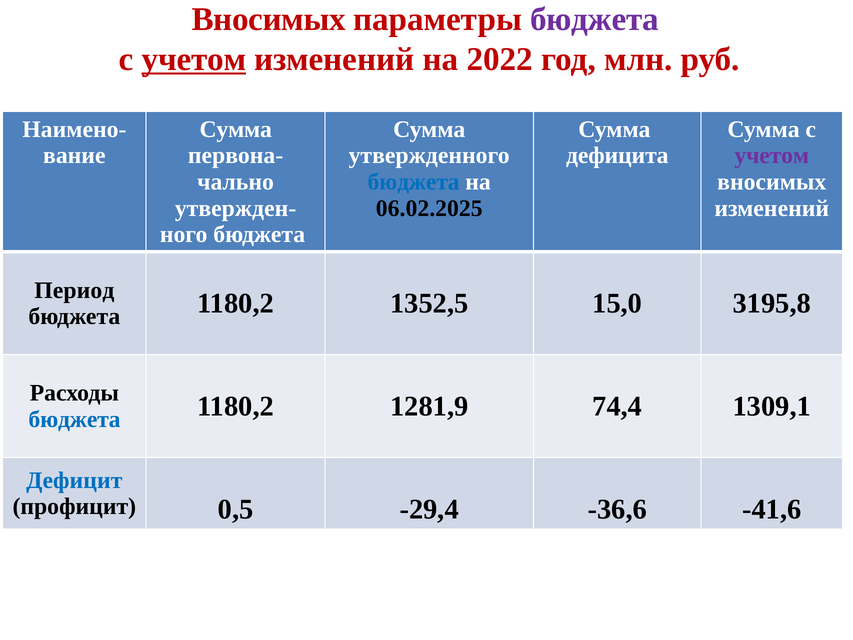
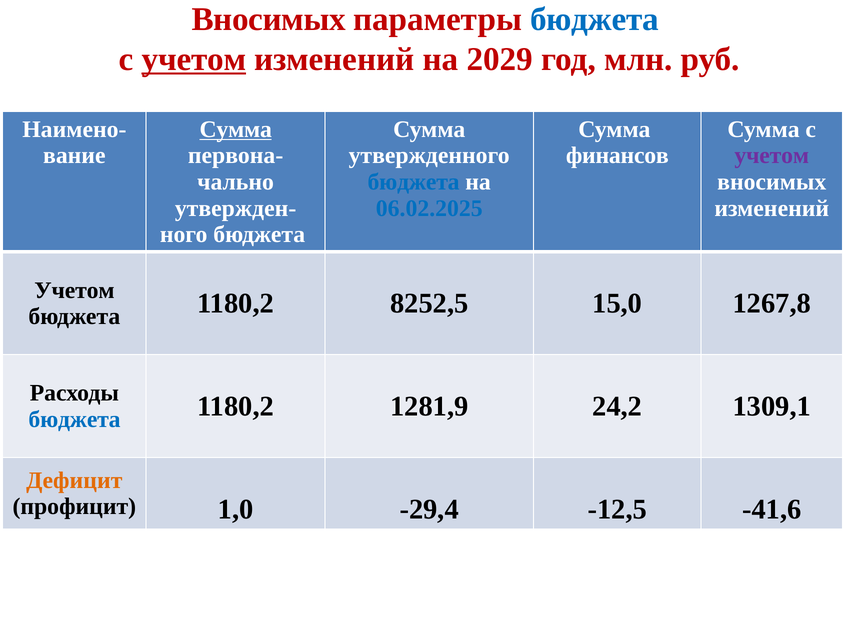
бюджета colour: purple -> blue (594, 19)
2022: 2022 -> 2029 (500, 59)
Сумма underline: none -> present (236, 129)
дефицита: дефицита -> финансов (617, 156)
06.02.2025 colour: black -> blue (429, 208)
Период: Период -> Учетом (74, 290)
1352,5: 1352,5 -> 8252,5 (429, 303)
3195,8: 3195,8 -> 1267,8 (772, 303)
74,4: 74,4 -> 24,2 (617, 406)
Дефицит colour: blue -> orange (74, 480)
0,5: 0,5 -> 1,0 (236, 509)
-36,6: -36,6 -> -12,5 (617, 509)
